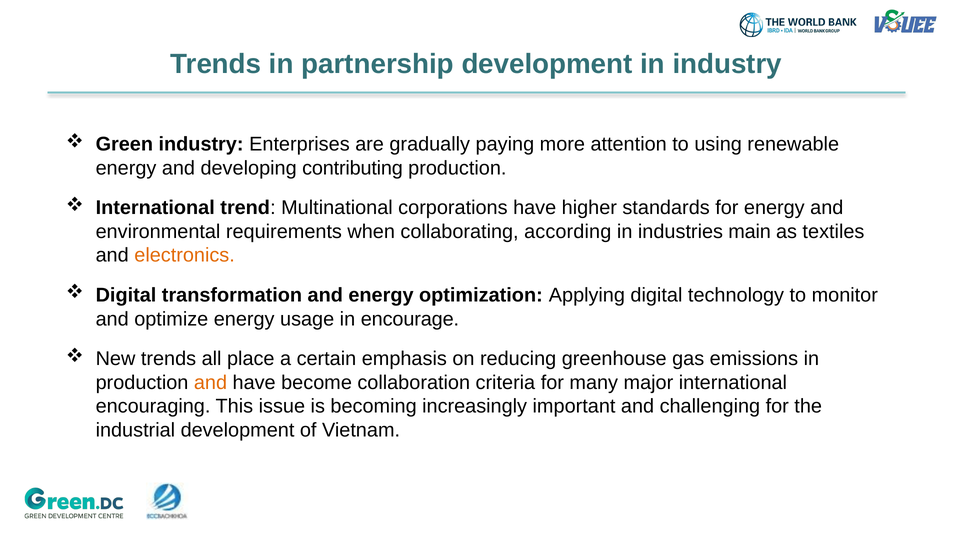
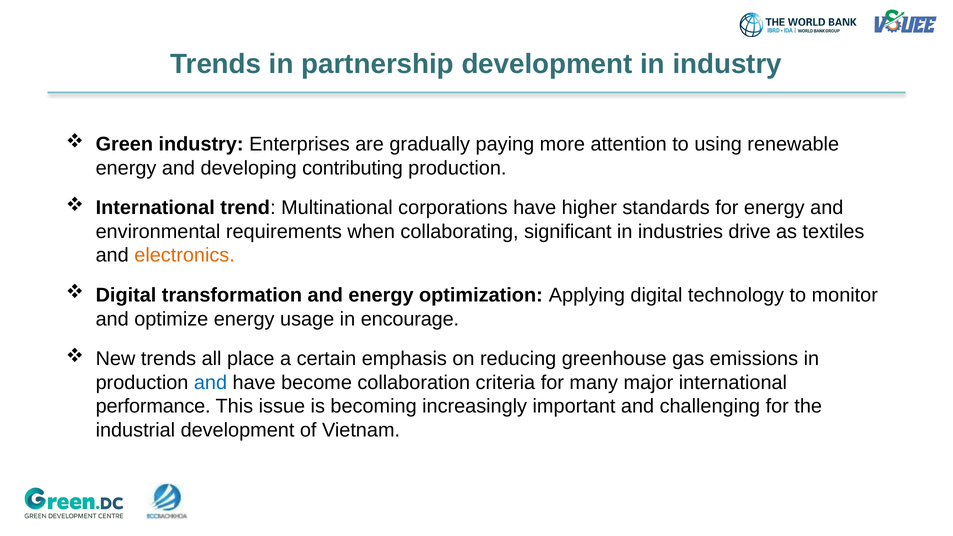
according: according -> significant (568, 232)
main: main -> drive (750, 232)
and colour: orange -> blue (211, 383)
encouraging: encouraging -> performance (153, 406)
